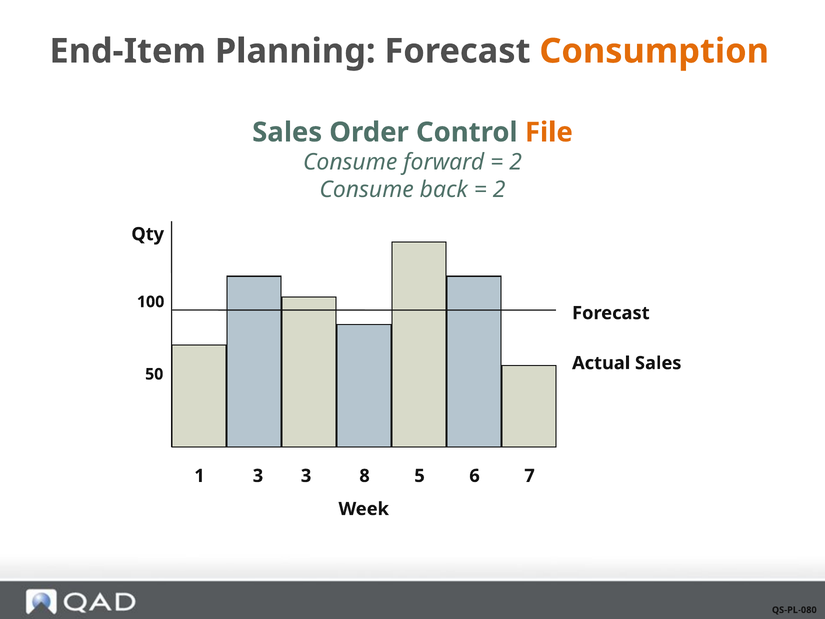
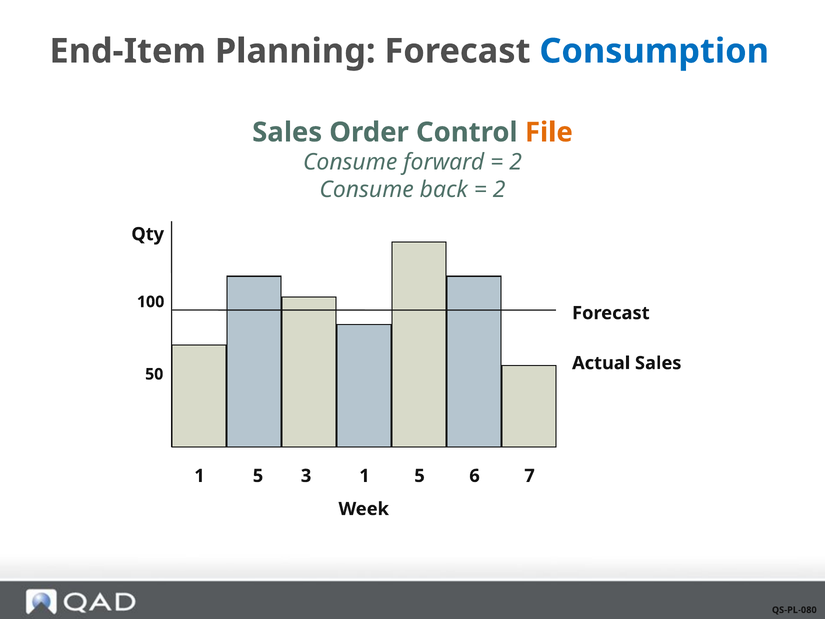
Consumption colour: orange -> blue (654, 51)
3: 3 -> 5 (258, 476)
3 8: 8 -> 1 (365, 476)
